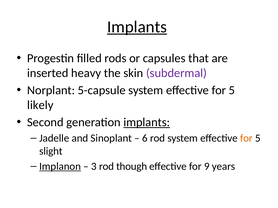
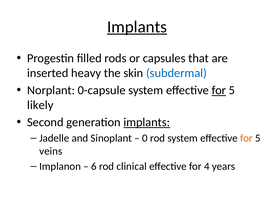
subdermal colour: purple -> blue (176, 73)
5-capsule: 5-capsule -> 0-capsule (102, 90)
for underline: none -> present (219, 90)
6: 6 -> 0 (145, 139)
slight: slight -> veins (51, 152)
Implanon underline: present -> none (60, 167)
3: 3 -> 6 (94, 167)
though: though -> clinical (132, 167)
9: 9 -> 4 (207, 167)
